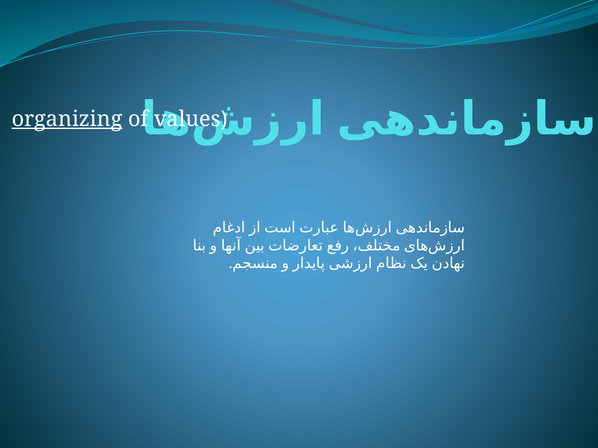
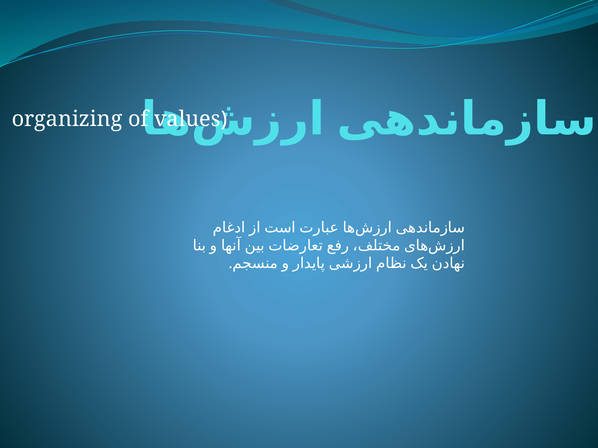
organizing underline: present -> none (67, 119)
